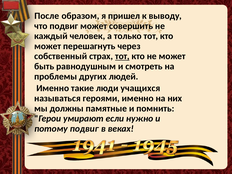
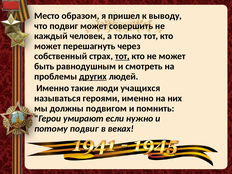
После: После -> Место (47, 16)
других underline: none -> present (93, 76)
памятные: памятные -> подвигом (106, 108)
